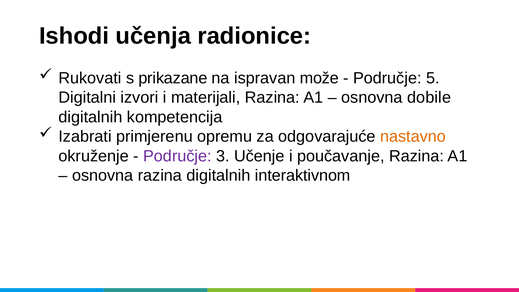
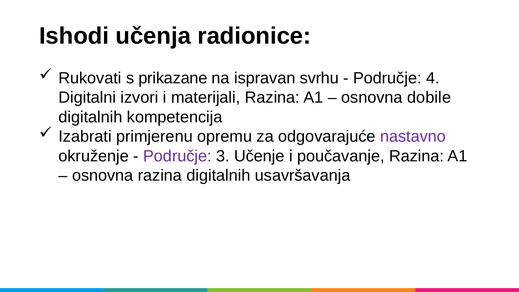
može: može -> svrhu (319, 78)
5: 5 -> 4 (433, 78)
nastavno colour: orange -> purple (413, 137)
interaktivnom: interaktivnom -> usavršavanja (303, 175)
